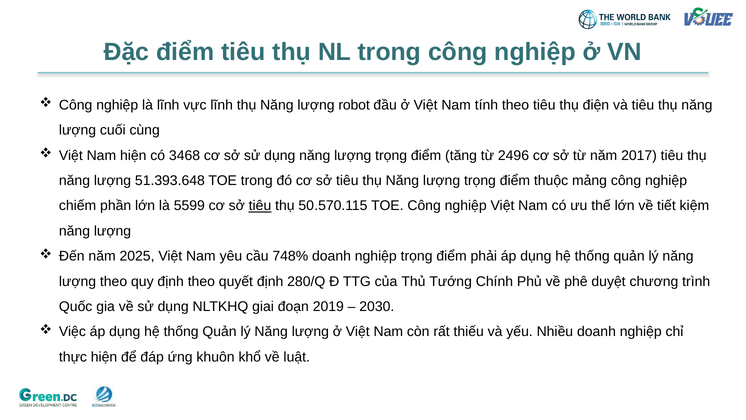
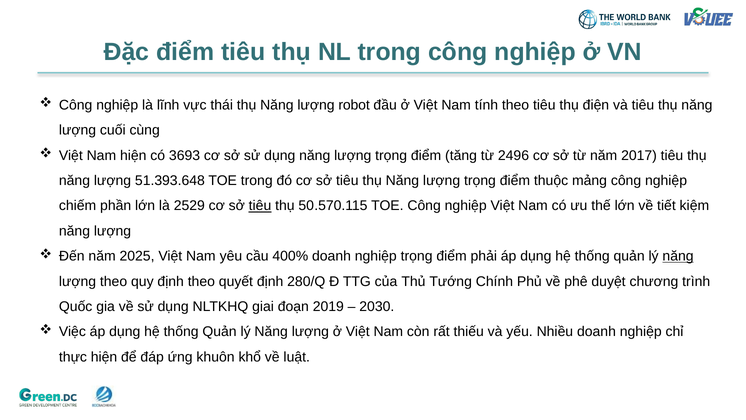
vực lĩnh: lĩnh -> thái (222, 105)
3468: 3468 -> 3693 (185, 155)
5599: 5599 -> 2529 (189, 206)
748%: 748% -> 400% (290, 256)
năng underline: none -> present (678, 256)
